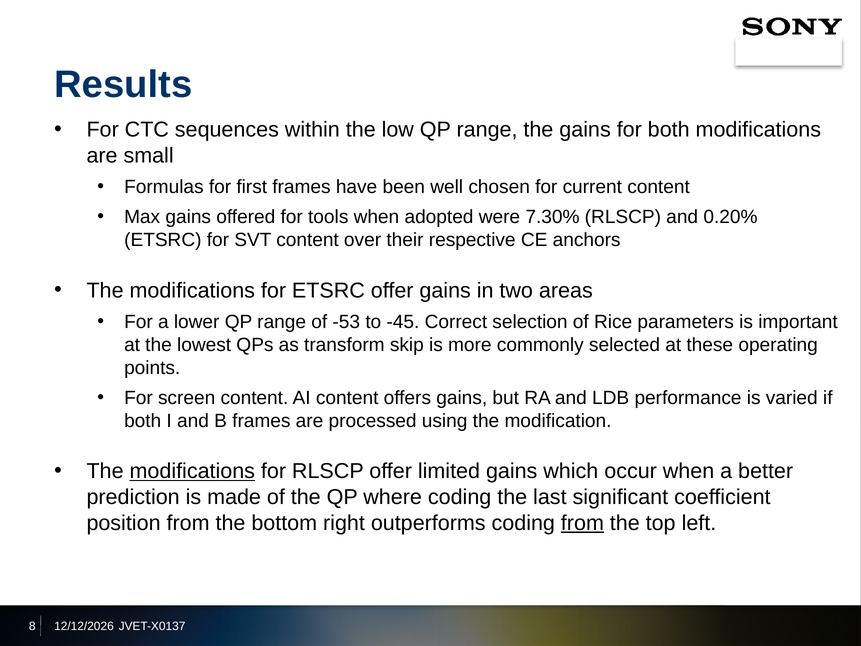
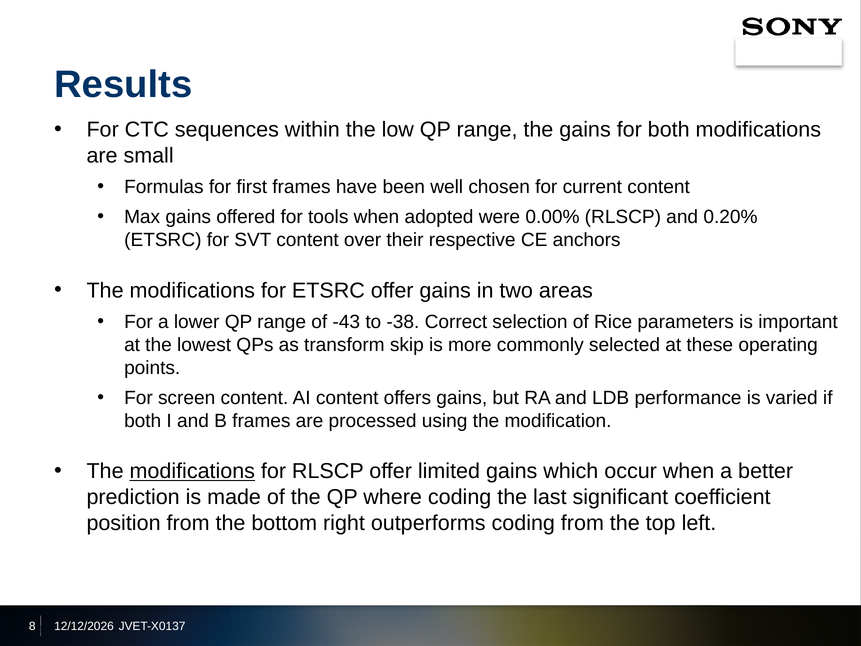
7.30%: 7.30% -> 0.00% (552, 217)
-53: -53 -> -43 (346, 322)
-45: -45 -> -38 (403, 322)
from underline: present -> none (582, 523)
